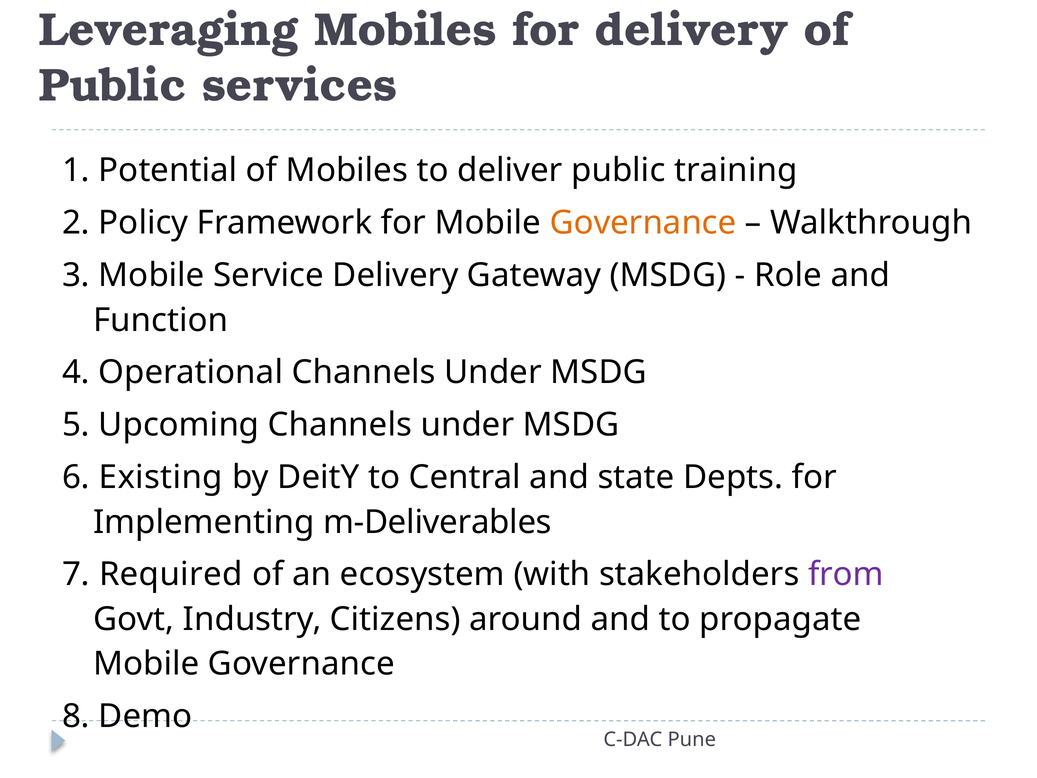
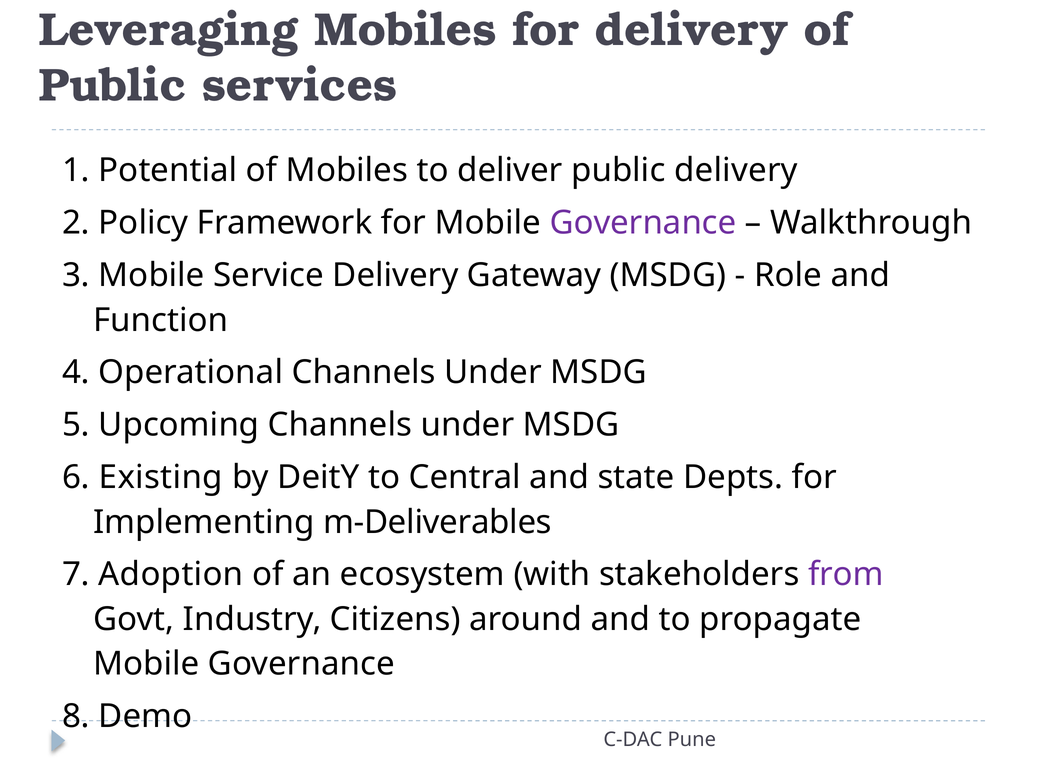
public training: training -> delivery (736, 171)
Governance colour: orange -> purple (643, 223)
Required: Required -> Adoption (171, 574)
